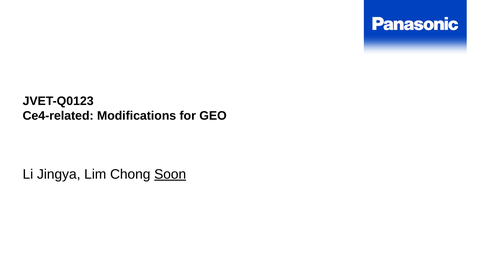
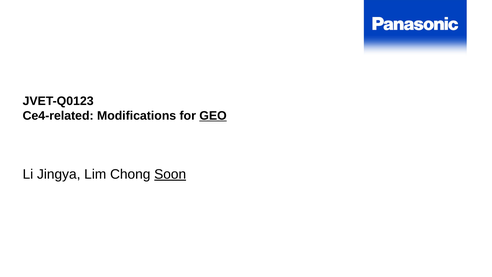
GEO underline: none -> present (213, 116)
